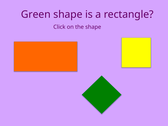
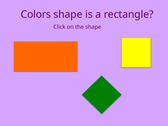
Green: Green -> Colors (36, 14)
